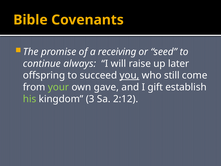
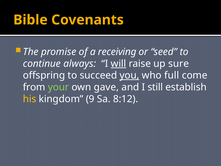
will underline: none -> present (118, 64)
later: later -> sure (179, 64)
still: still -> full (172, 75)
gift: gift -> still (155, 87)
his colour: light green -> yellow (30, 99)
3: 3 -> 9 (90, 99)
2:12: 2:12 -> 8:12 (126, 99)
